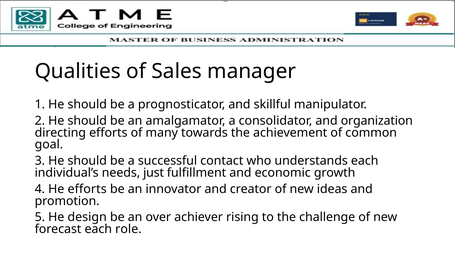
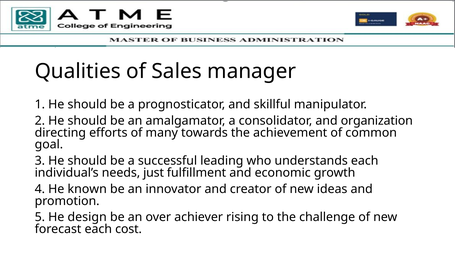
contact: contact -> leading (222, 161)
He efforts: efforts -> known (87, 189)
role: role -> cost (129, 229)
